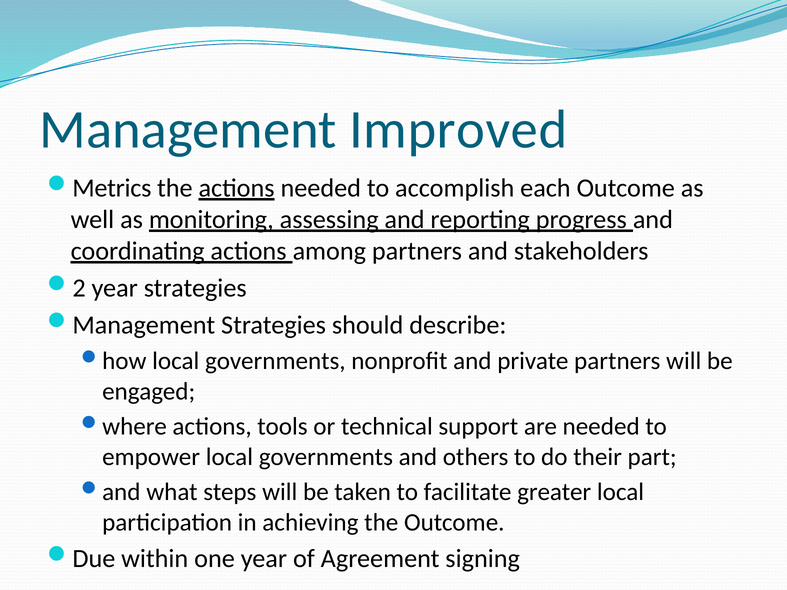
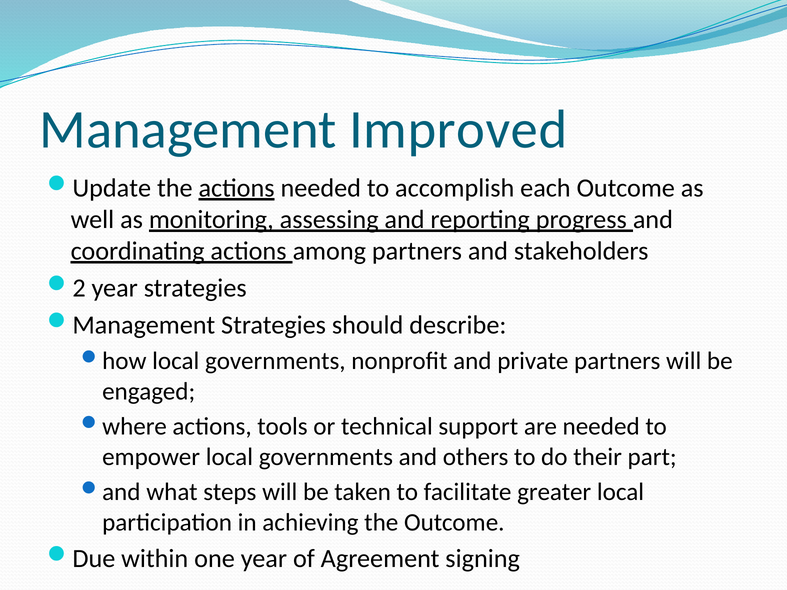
Metrics: Metrics -> Update (112, 188)
